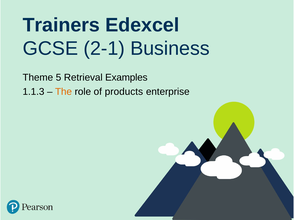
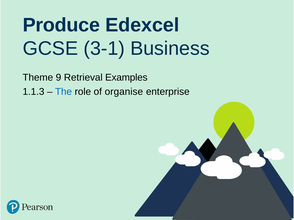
Trainers: Trainers -> Produce (61, 25)
2-1: 2-1 -> 3-1 (104, 49)
5: 5 -> 9 (59, 78)
The colour: orange -> blue (64, 92)
products: products -> organise (124, 92)
